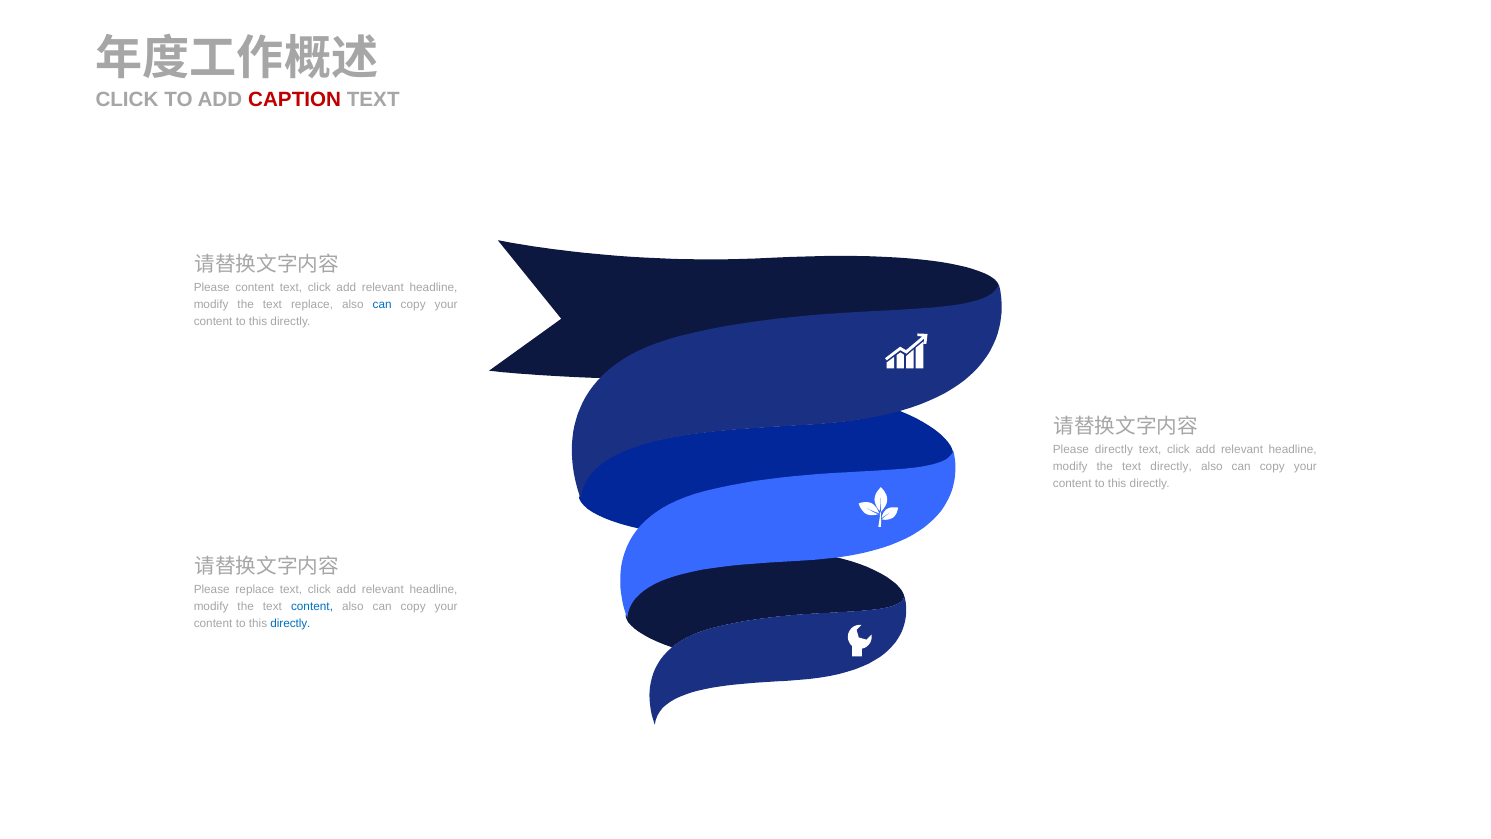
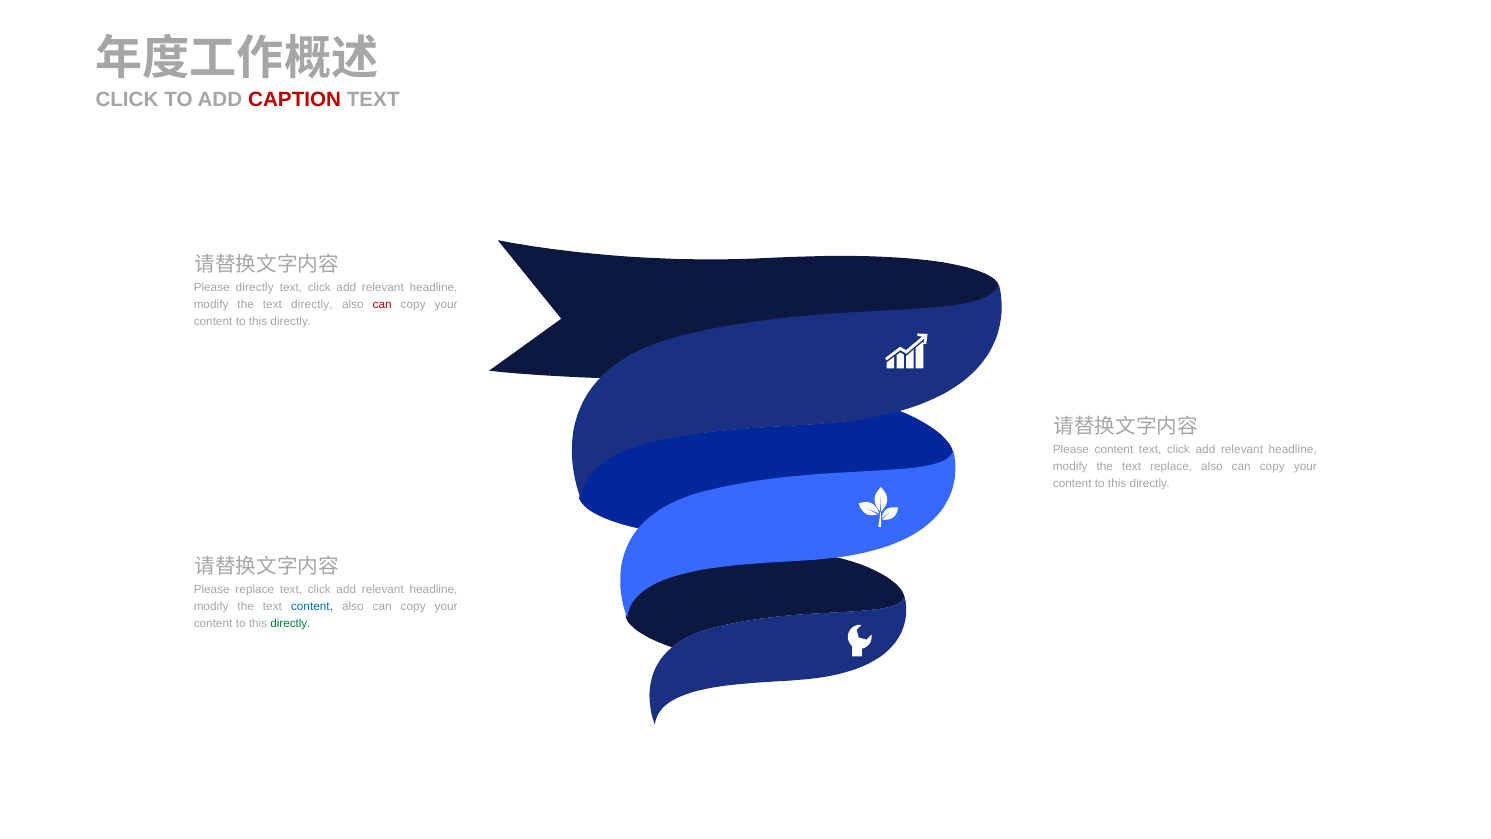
Please content: content -> directly (255, 288)
text replace: replace -> directly (312, 305)
can colour: blue -> red (382, 305)
Please directly: directly -> content (1114, 449)
text directly: directly -> replace (1171, 466)
directly colour: blue -> green (290, 623)
